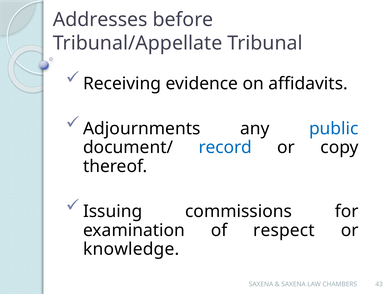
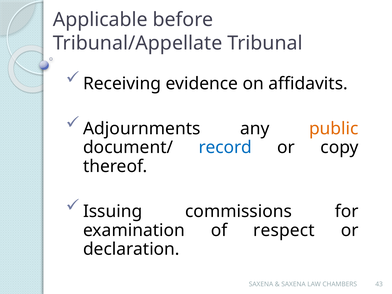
Addresses: Addresses -> Applicable (100, 20)
public colour: blue -> orange (334, 129)
knowledge: knowledge -> declaration (131, 249)
